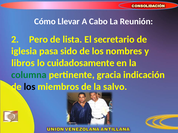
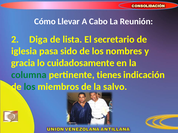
Pero: Pero -> Diga (38, 39)
libros: libros -> gracia (23, 63)
gracia: gracia -> tienes (109, 75)
los colour: black -> green (30, 87)
